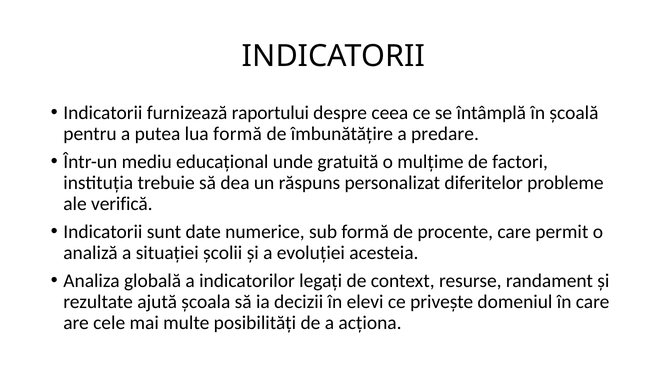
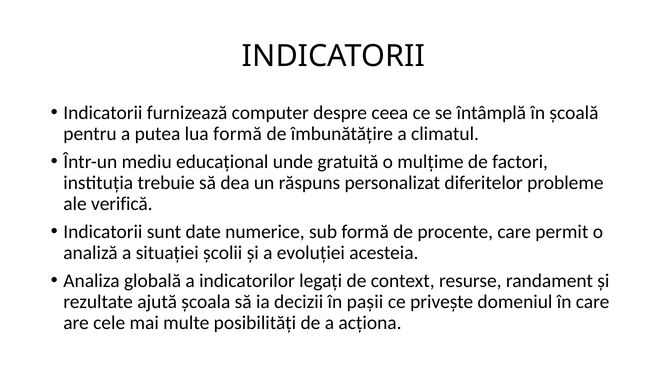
raportului: raportului -> computer (270, 113)
predare: predare -> climatul (445, 134)
elevi: elevi -> pașii (365, 302)
